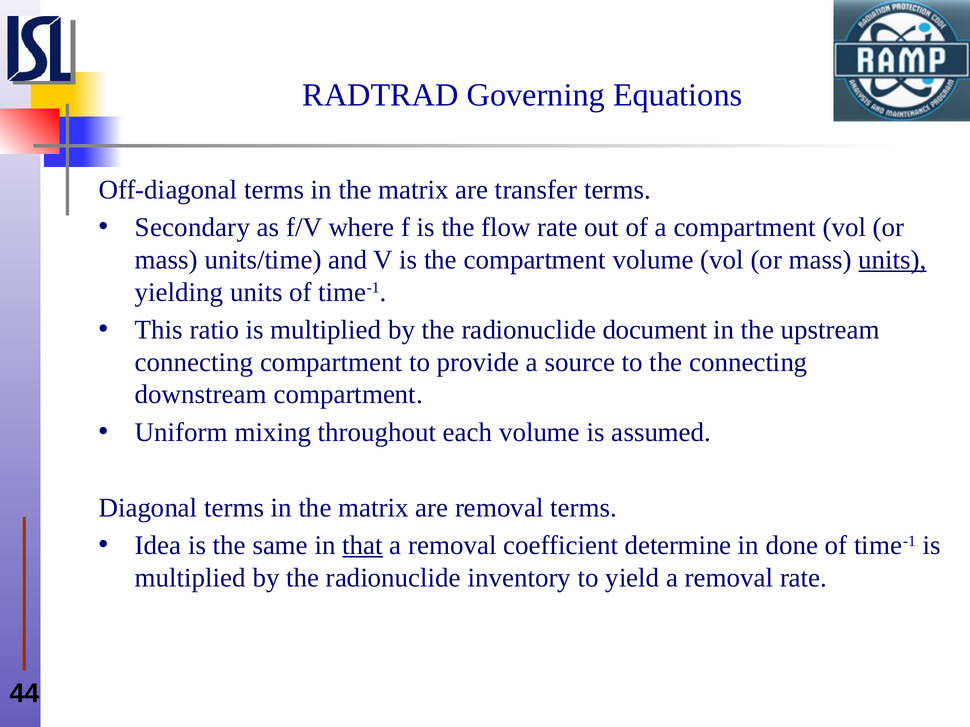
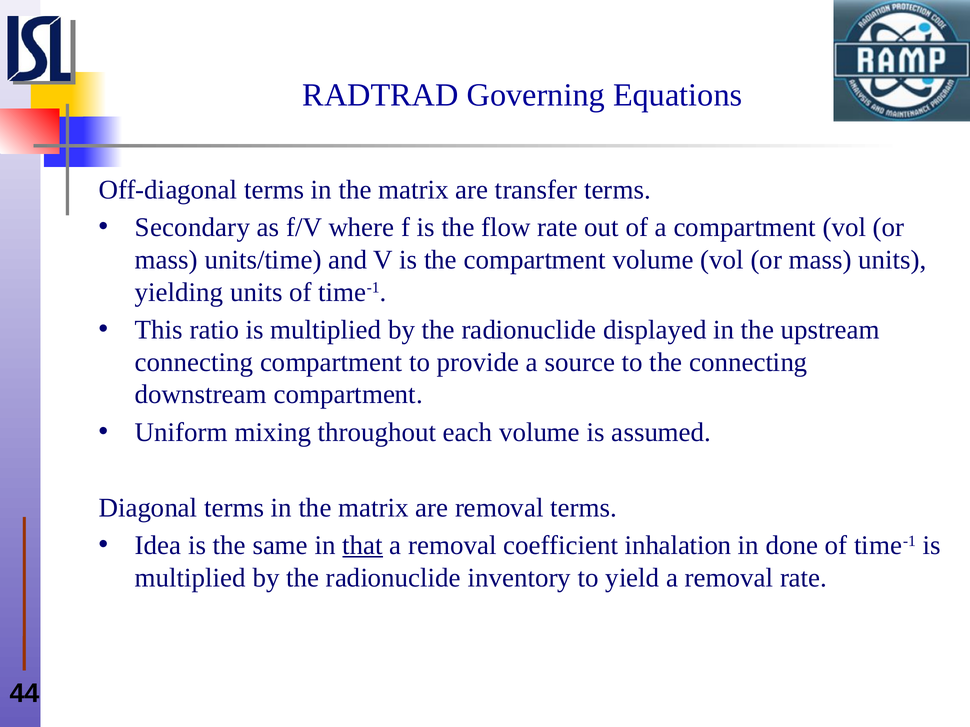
units underline: present -> none (892, 260)
document: document -> displayed (655, 330)
determine: determine -> inhalation (678, 546)
